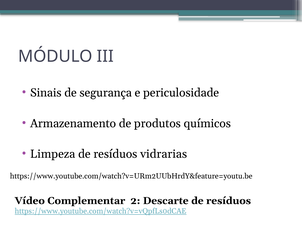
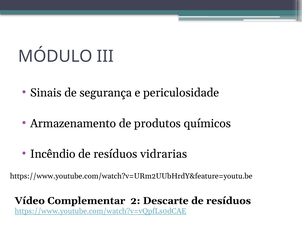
Limpeza: Limpeza -> Incêndio (53, 154)
